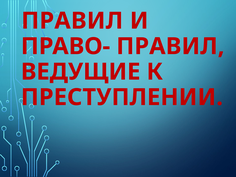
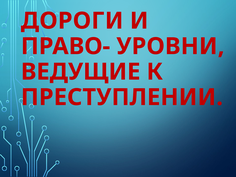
ПРАВИЛ: ПРАВИЛ -> ДОРОГИ (72, 21)
ПРАВО- ПРАВИЛ: ПРАВИЛ -> УРОВНИ (170, 46)
